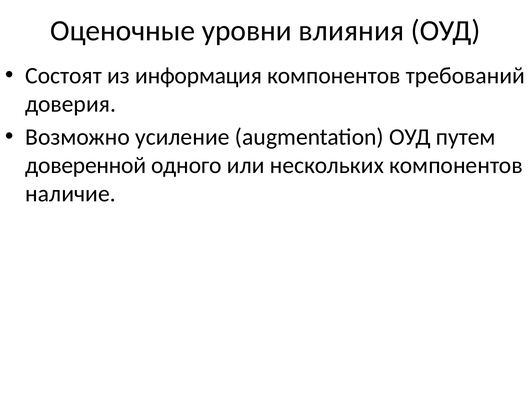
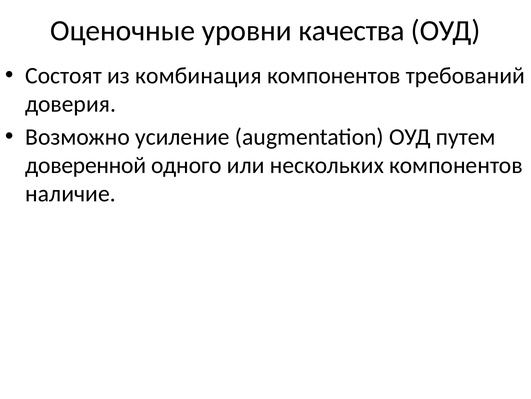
влияния: влияния -> качества (352, 31)
информация: информация -> комбинация (198, 75)
